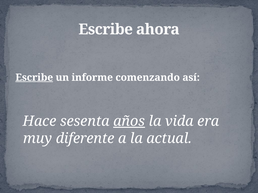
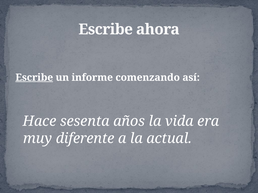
años underline: present -> none (129, 121)
